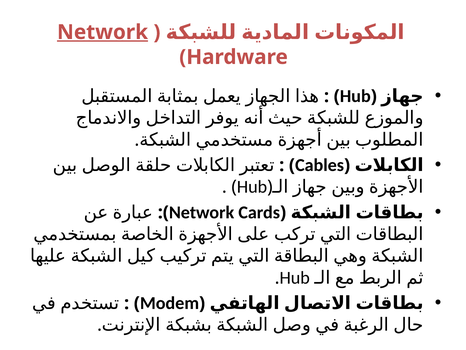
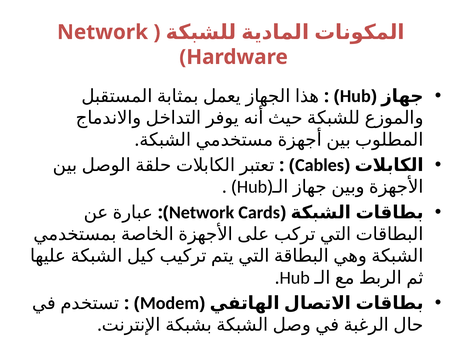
Network underline: present -> none (103, 32)
